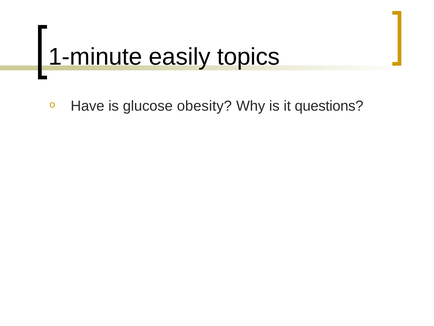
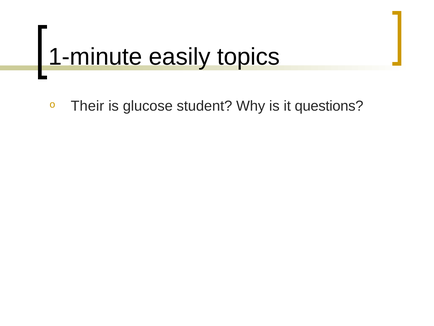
Have: Have -> Their (87, 106)
obesity: obesity -> student (204, 106)
